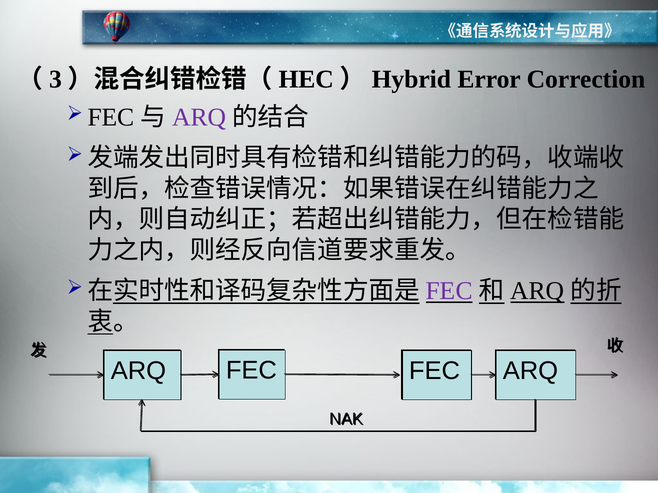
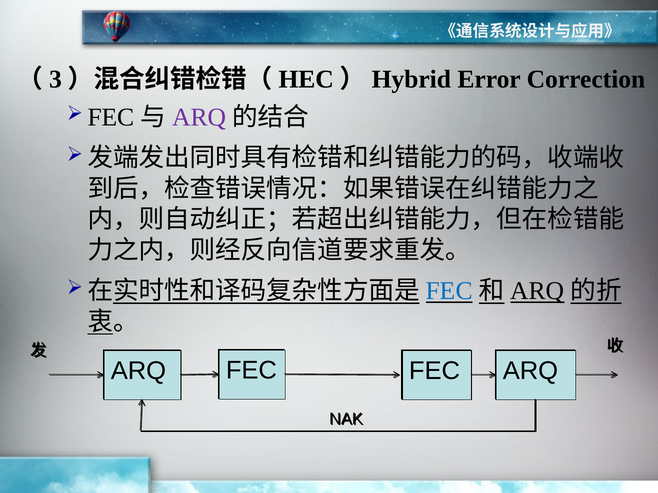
FEC colour: purple -> blue (449, 291)
